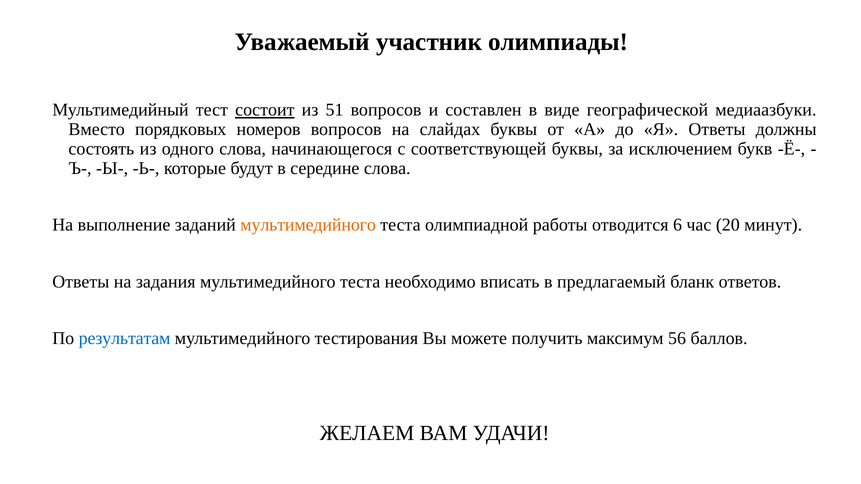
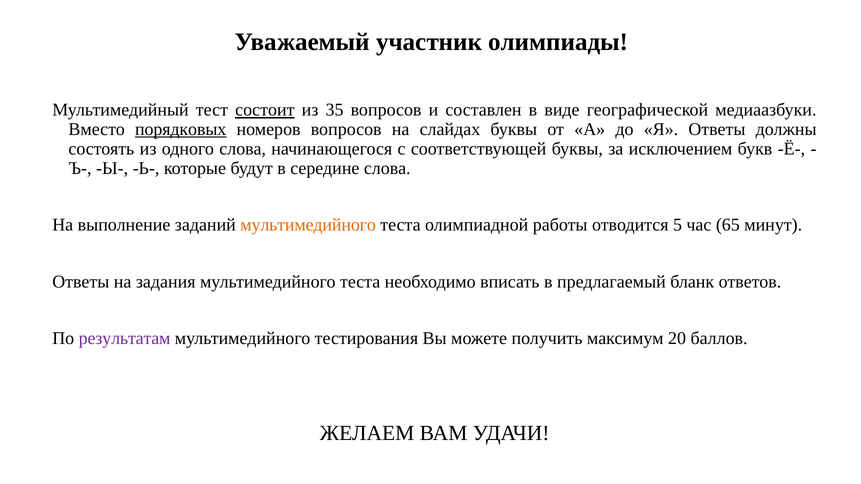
51: 51 -> 35 (335, 110)
порядковых underline: none -> present (181, 130)
6: 6 -> 5 (678, 225)
20: 20 -> 65 (728, 225)
результатам colour: blue -> purple (125, 339)
56: 56 -> 20 (677, 339)
